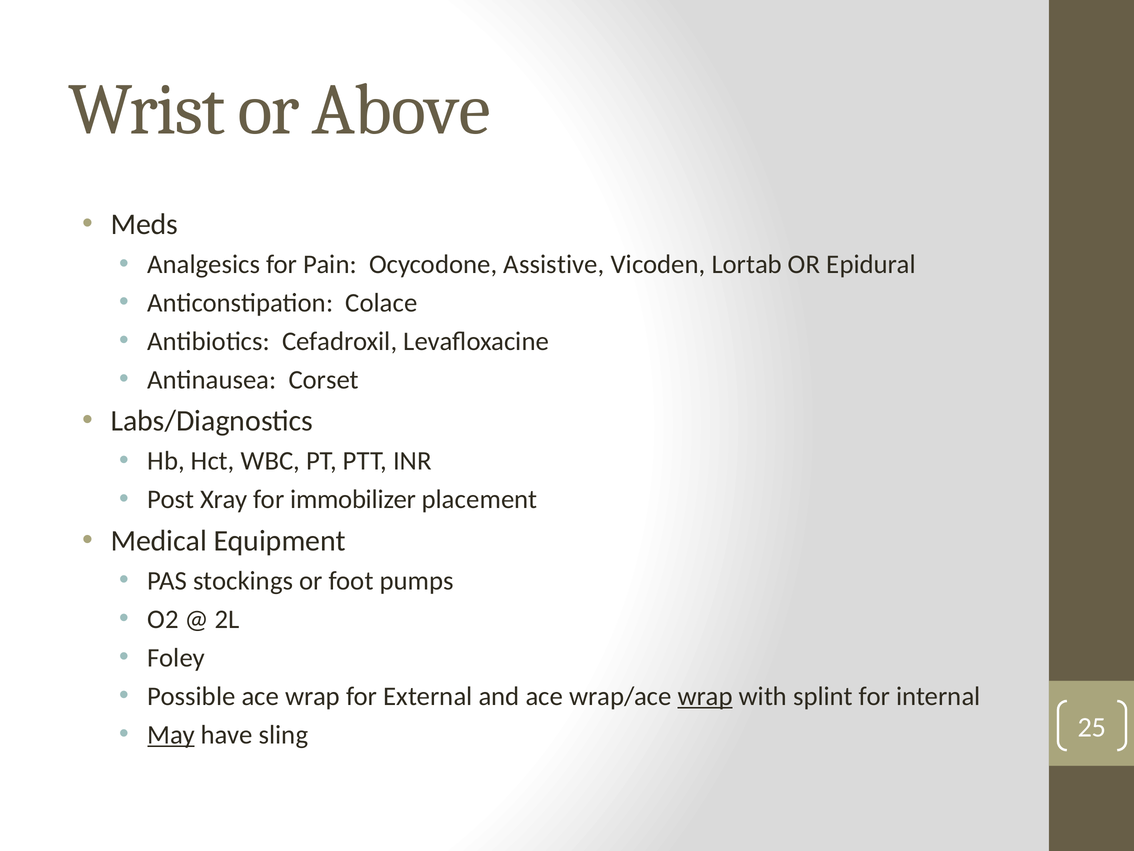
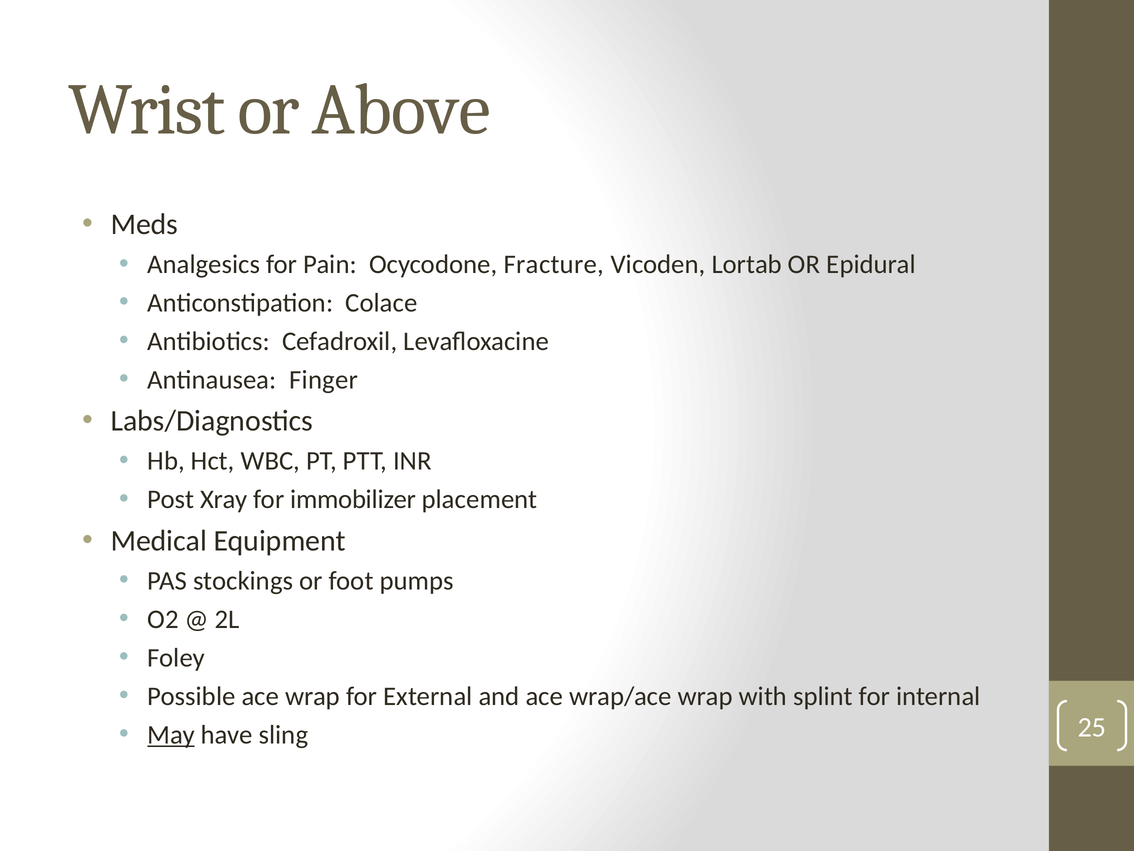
Assistive: Assistive -> Fracture (554, 264)
Corset: Corset -> Finger (324, 380)
wrap underline: present -> none (705, 696)
